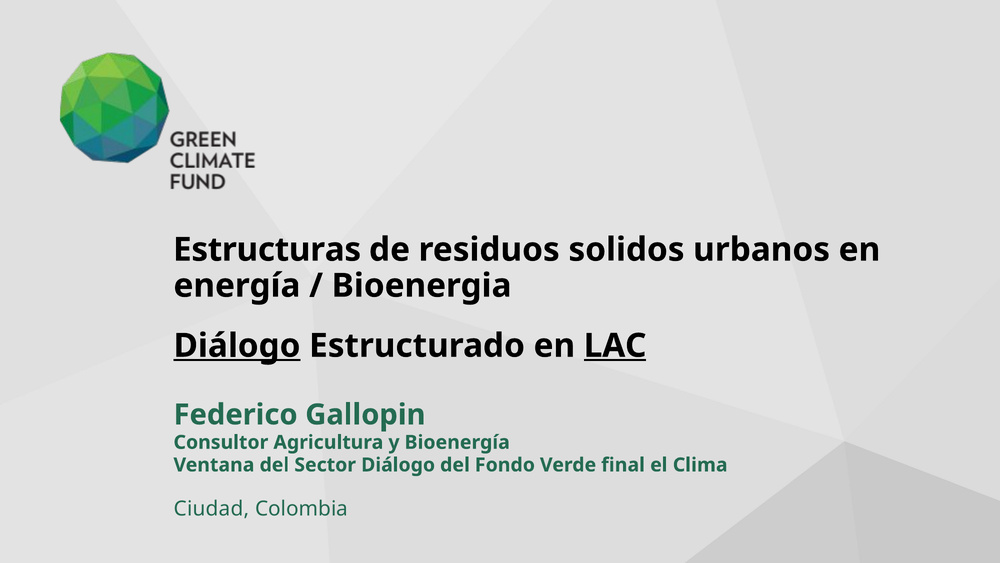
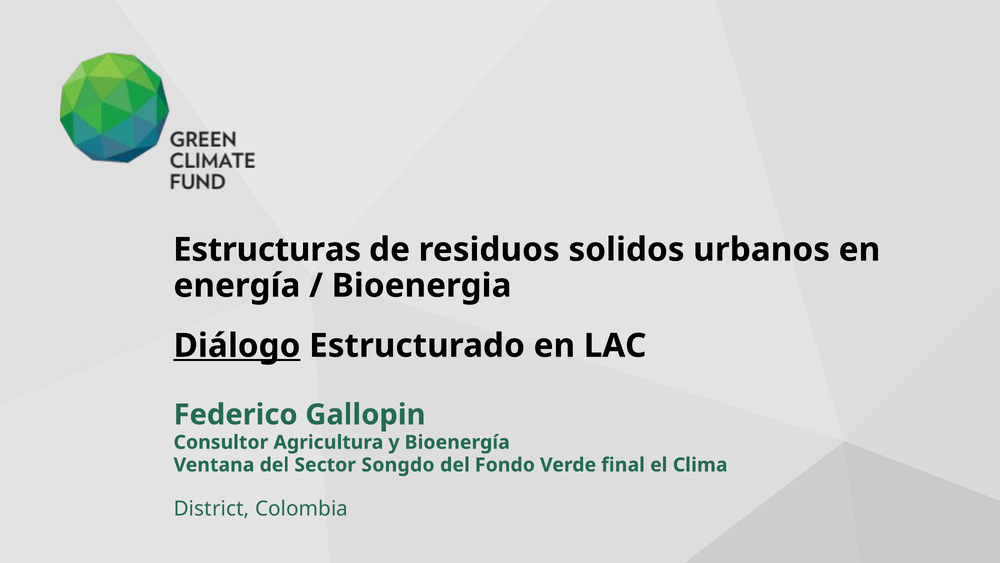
LAC underline: present -> none (615, 345)
Sector Diálogo: Diálogo -> Songdo (398, 465)
Ciudad: Ciudad -> District (212, 508)
